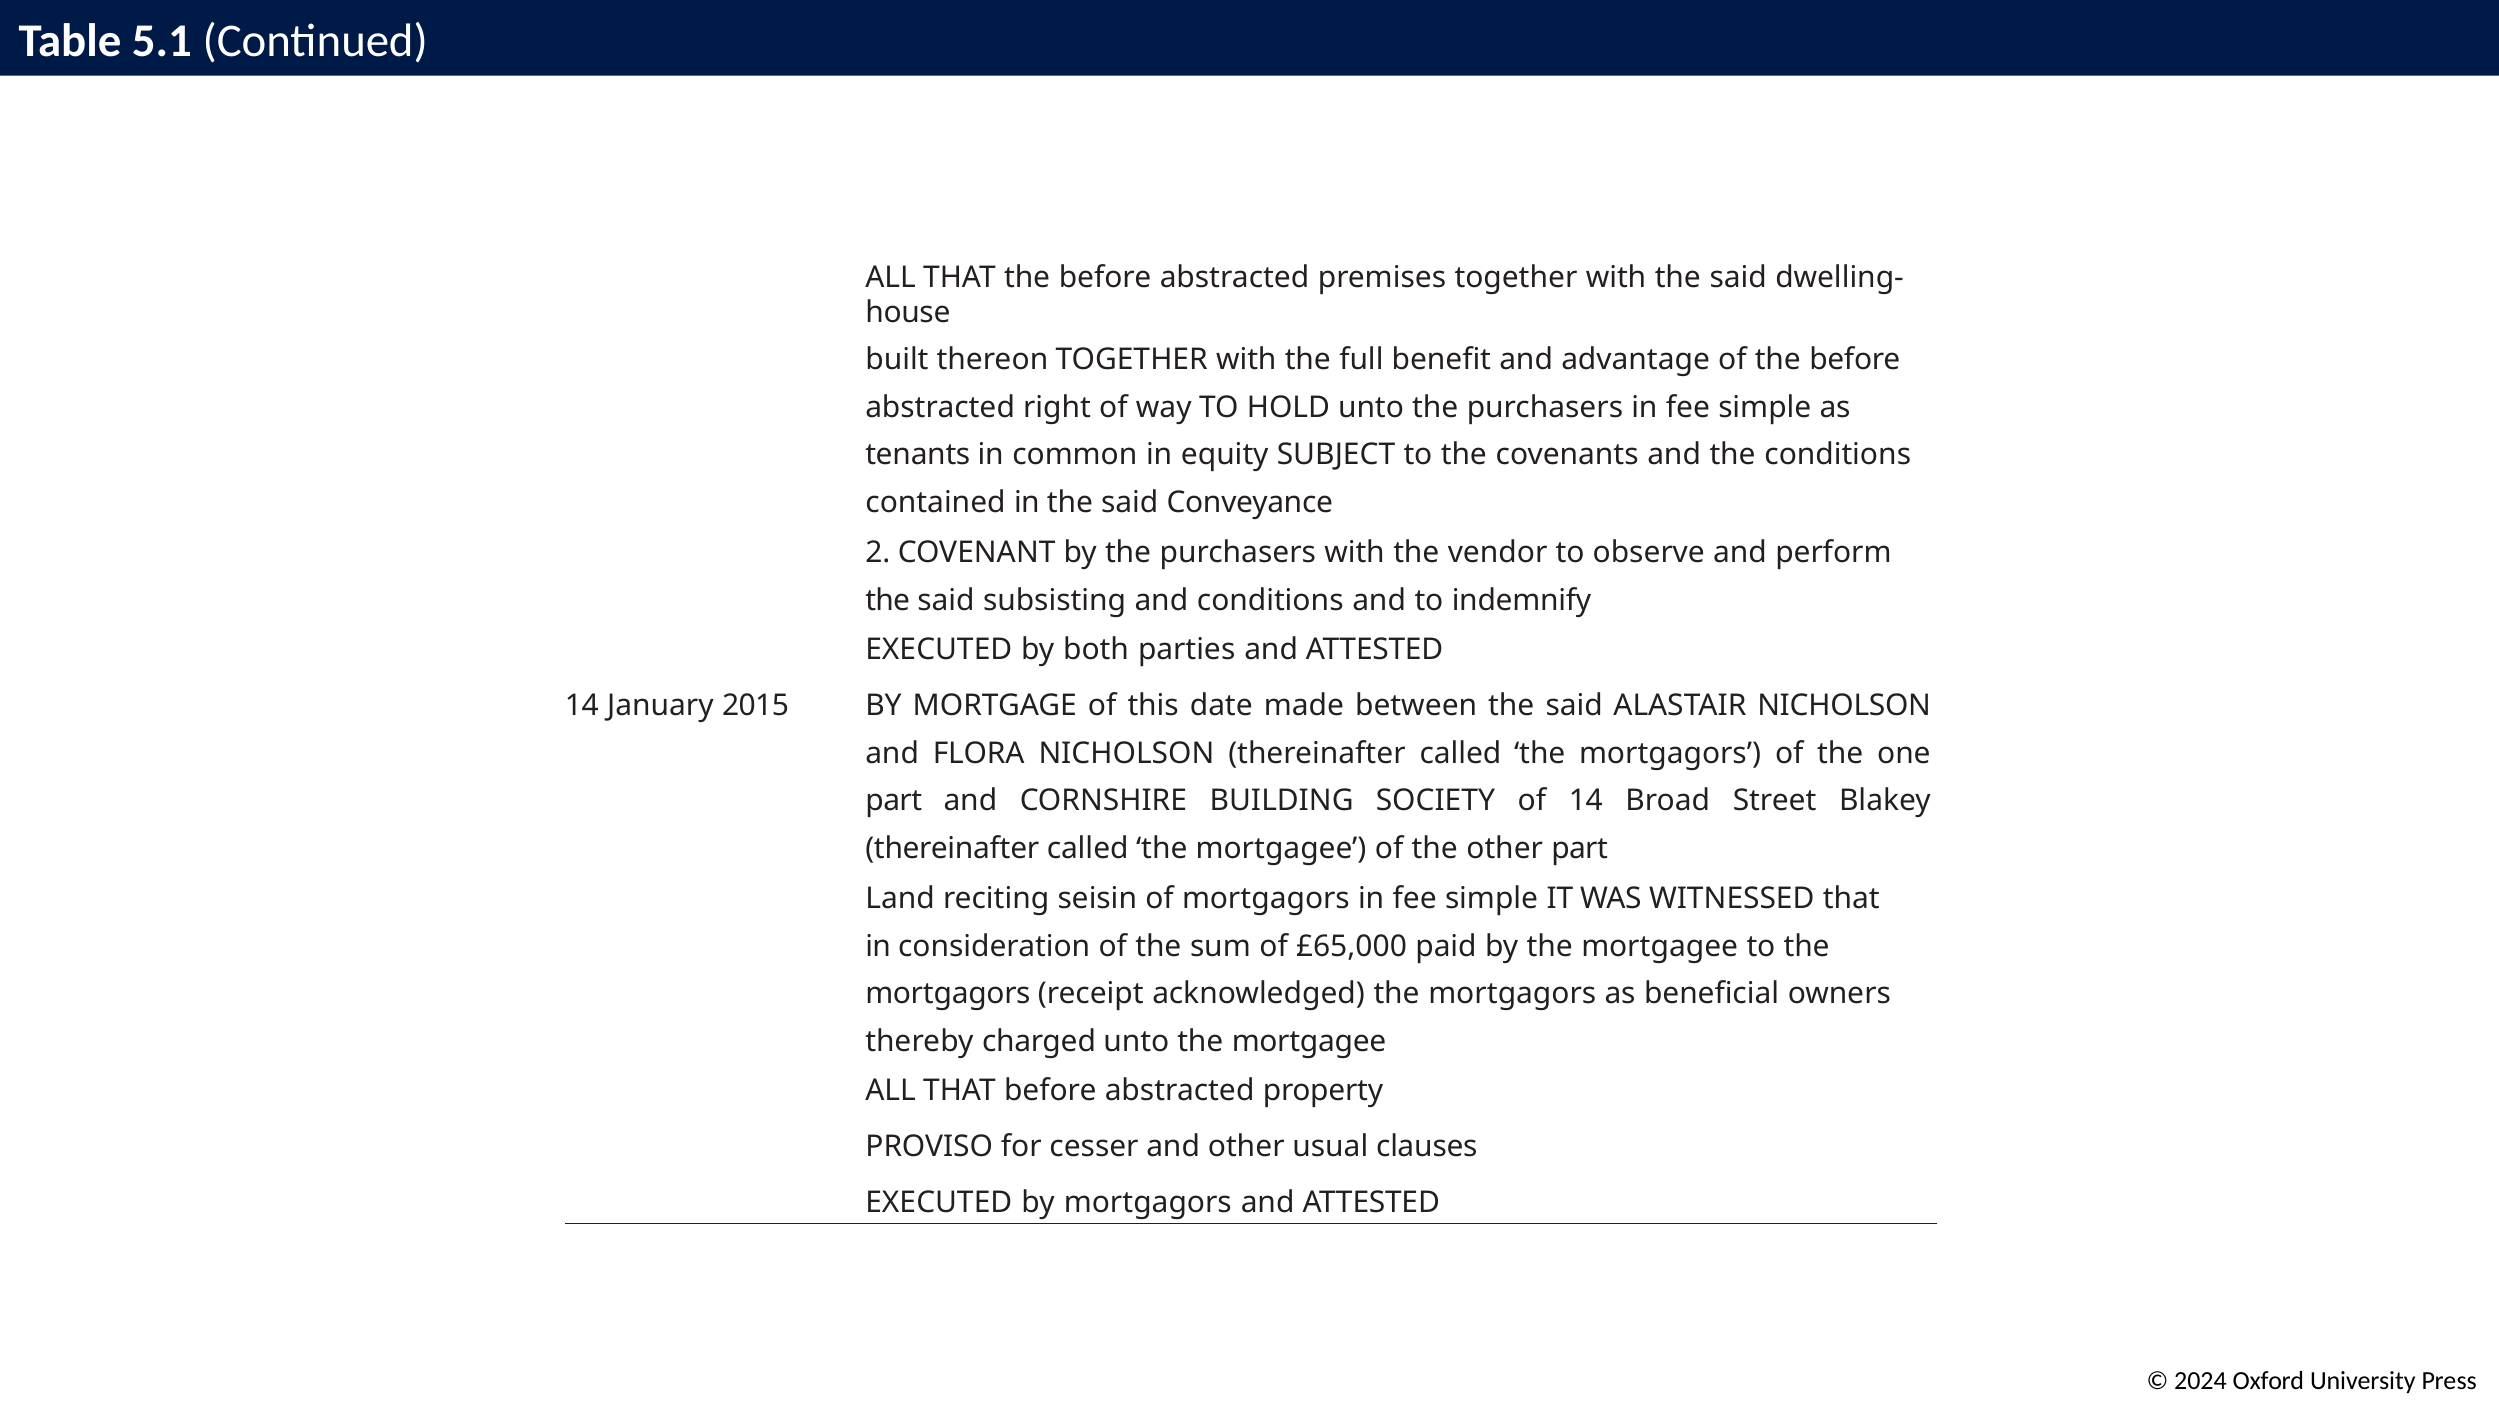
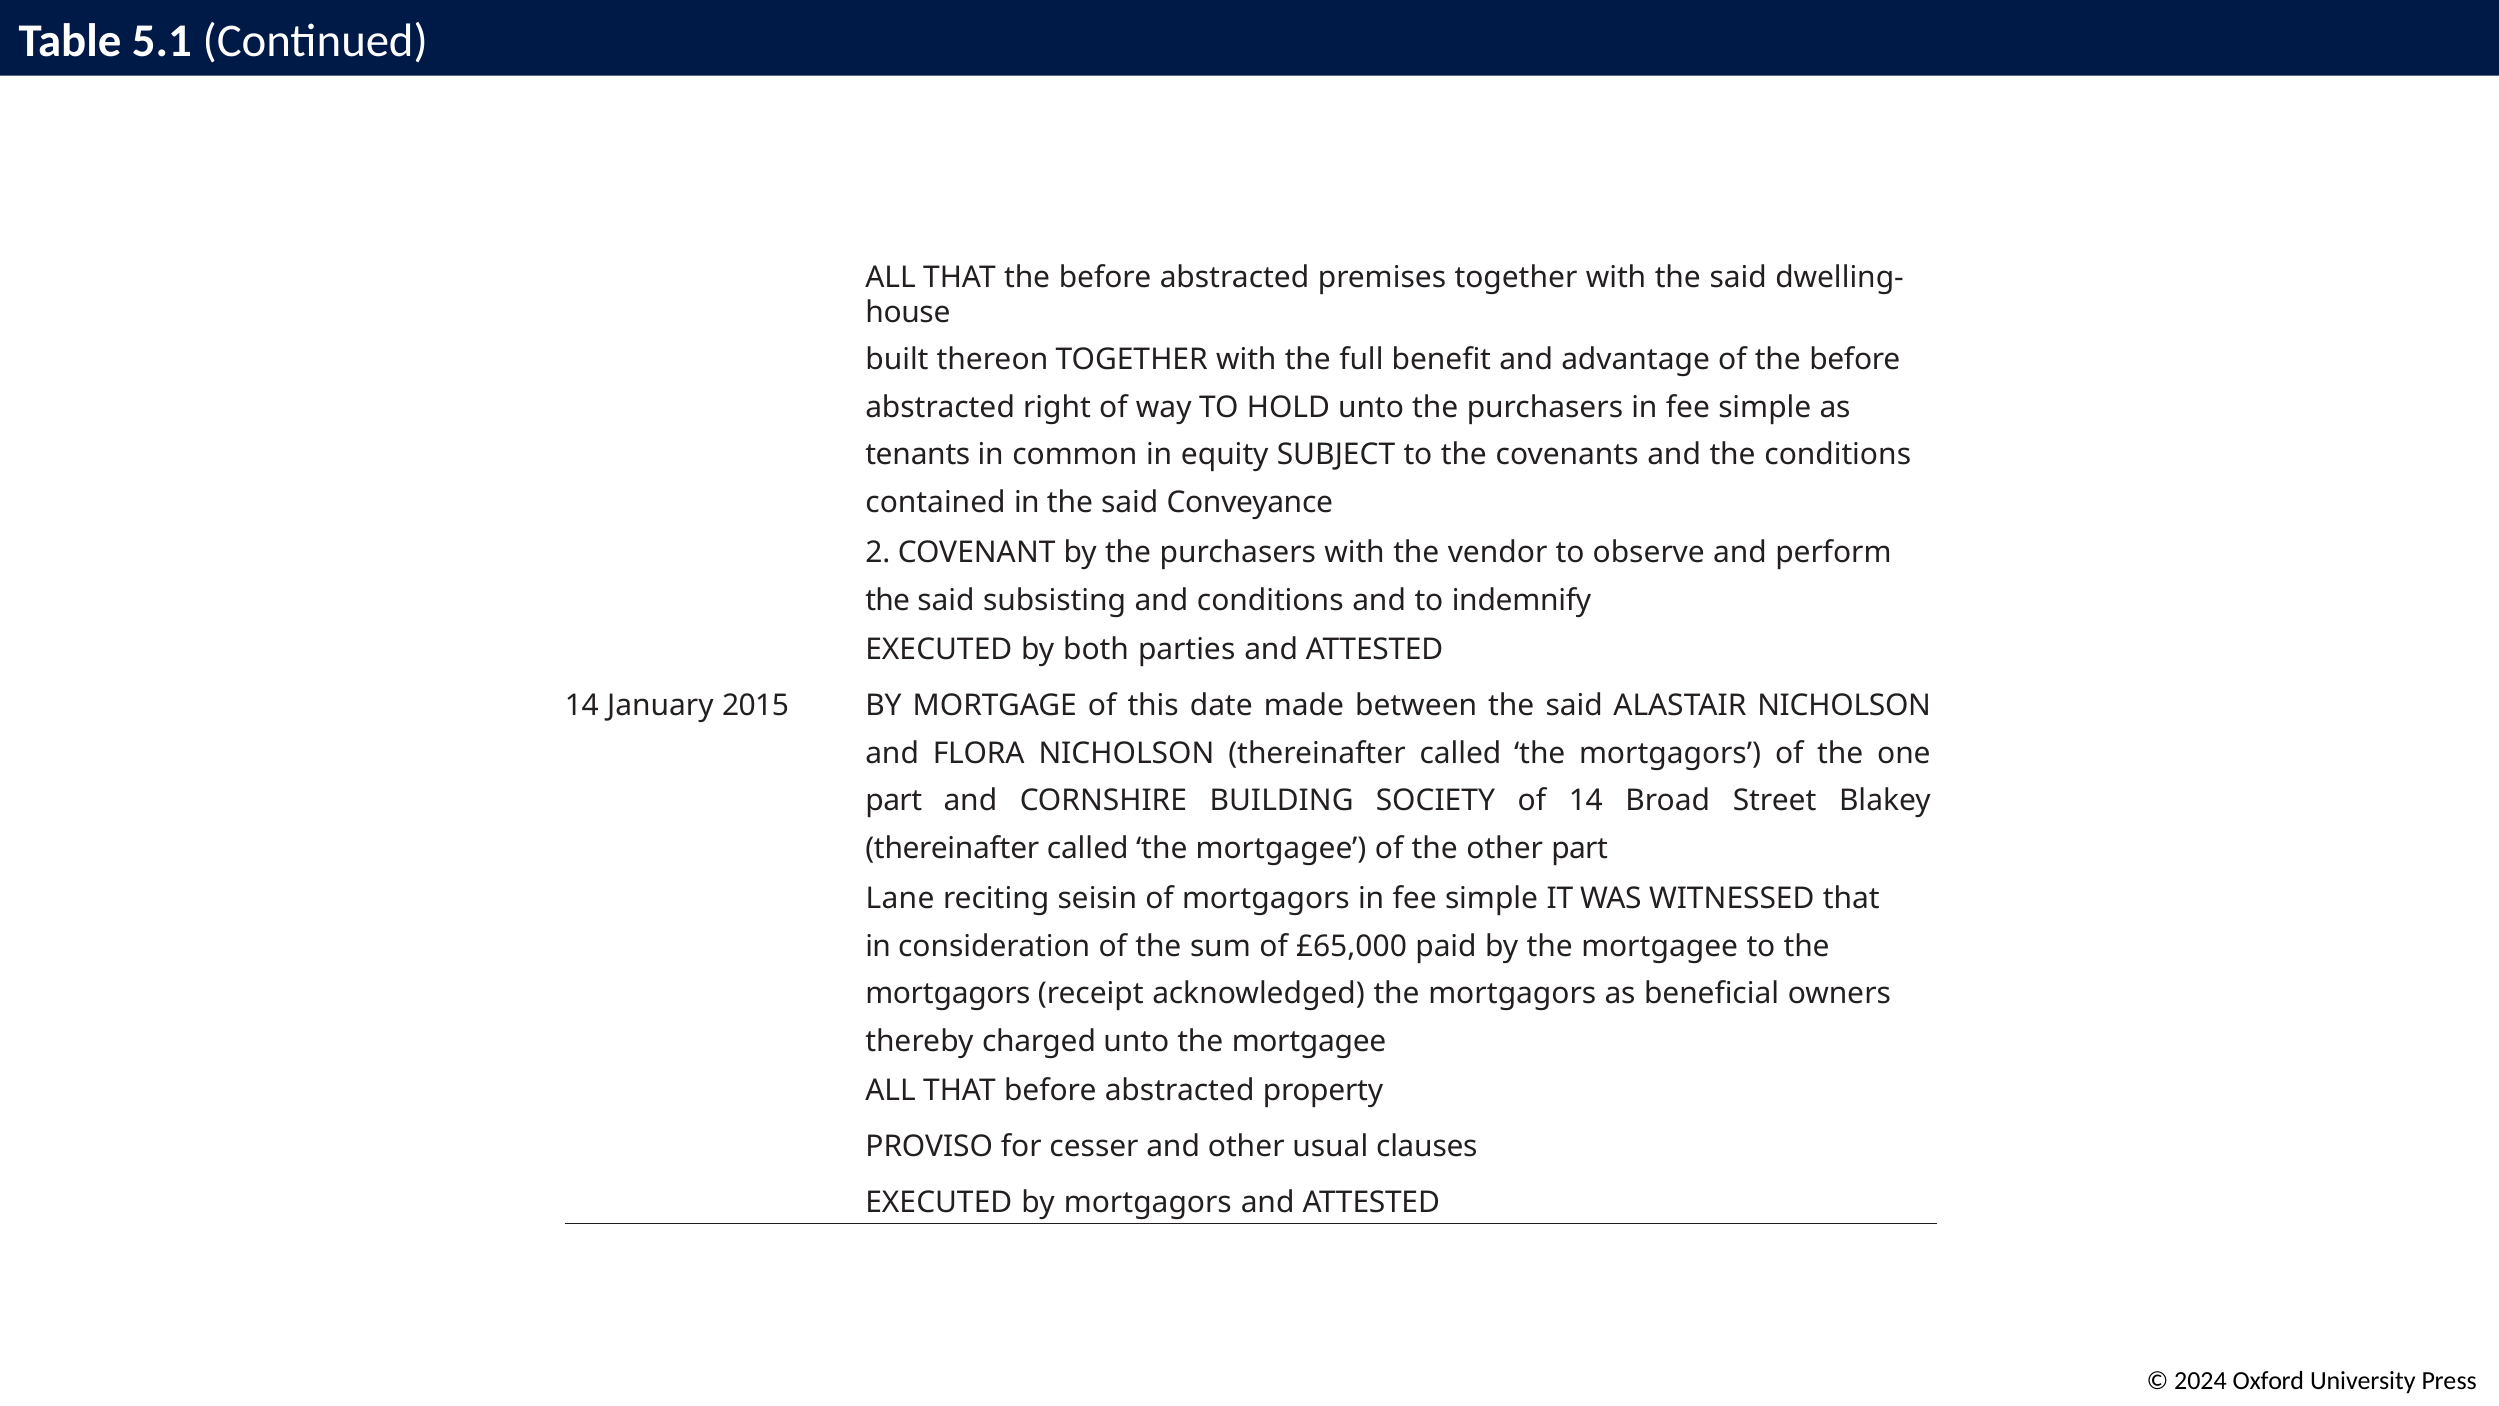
Land: Land -> Lane (900, 899)
